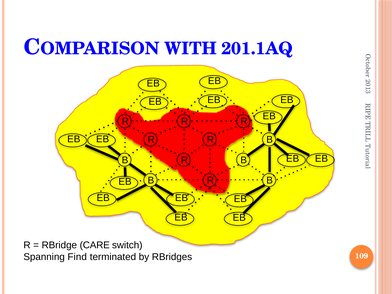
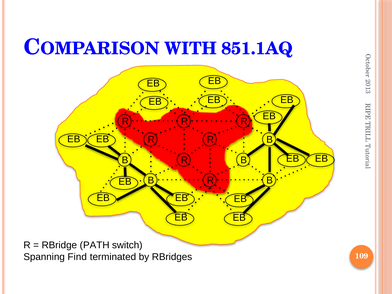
201.1AQ: 201.1AQ -> 851.1AQ (257, 49)
CARE: CARE -> PATH (95, 245)
